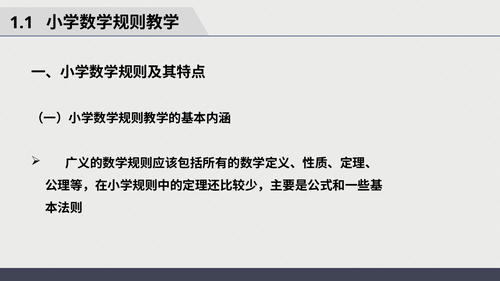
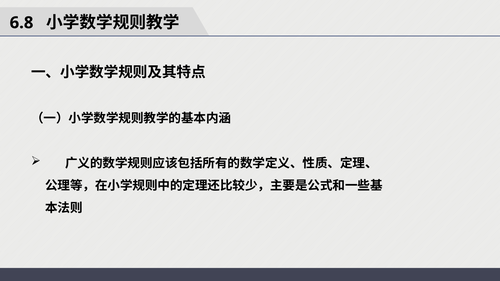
1.1: 1.1 -> 6.8 (22, 23)
